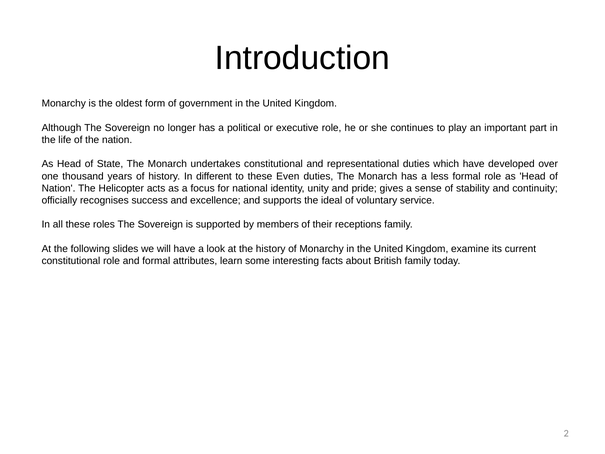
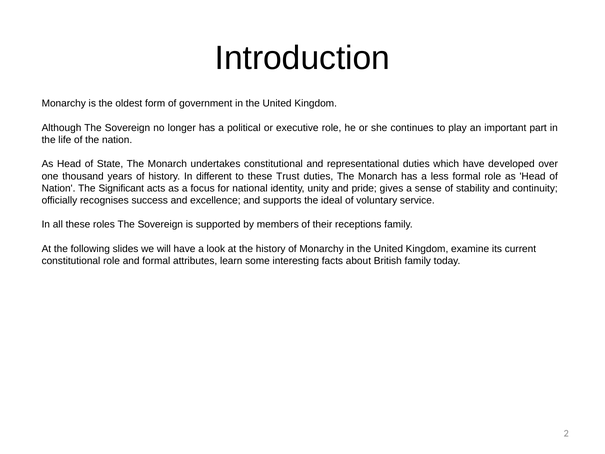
Even: Even -> Trust (288, 176)
Helicopter: Helicopter -> Significant (121, 188)
